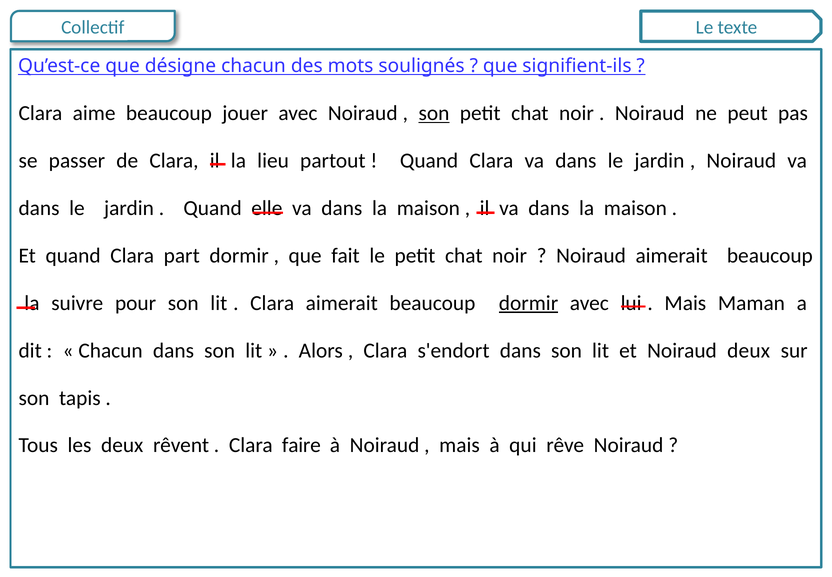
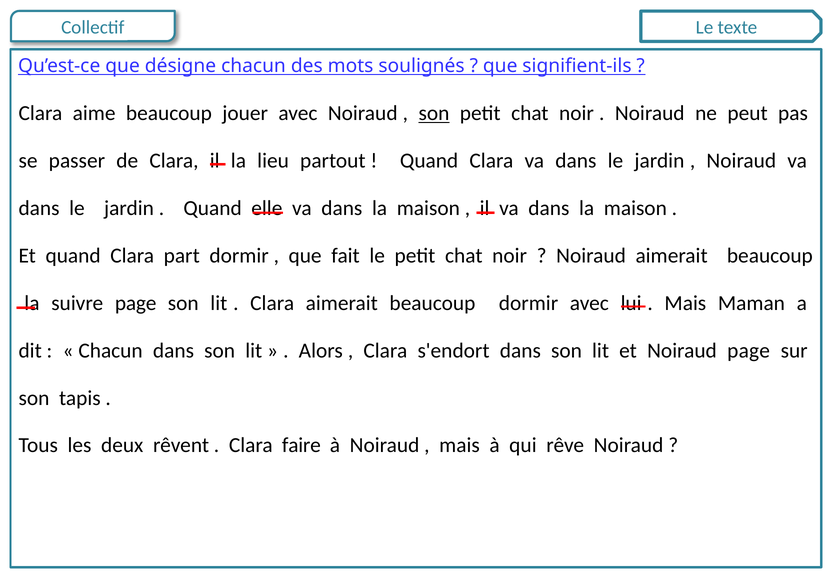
suivre pour: pour -> page (136, 303)
dormir underline: present -> none (529, 303)
Noiraud deux: deux -> page (749, 350)
